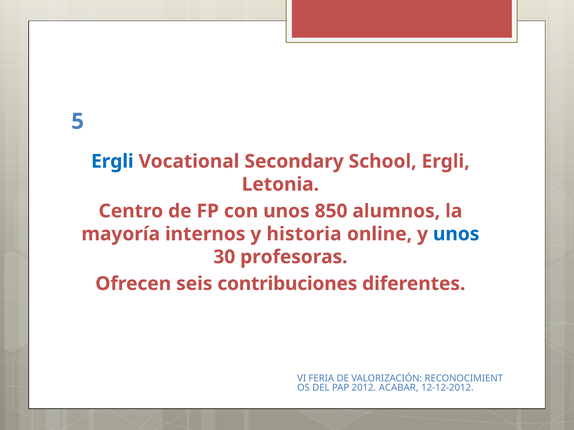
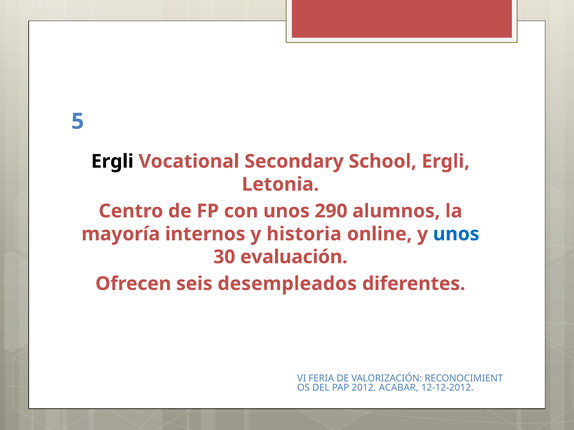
Ergli colour: blue -> black (112, 162)
850: 850 -> 290 (331, 211)
profesoras: profesoras -> evaluación (294, 257)
contribuciones: contribuciones -> desempleados (287, 284)
